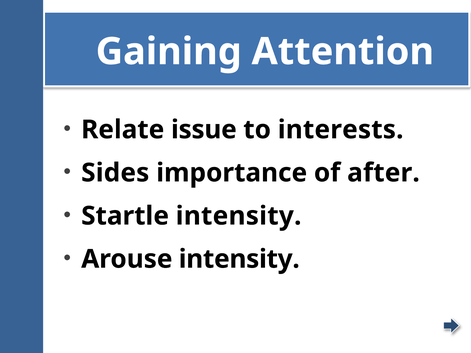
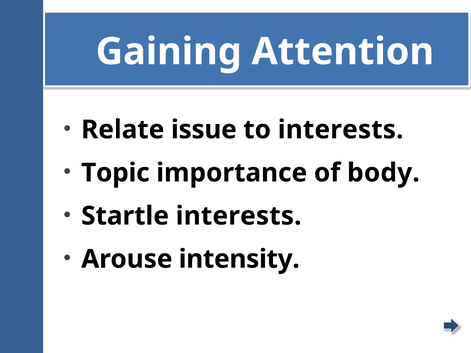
Sides: Sides -> Topic (115, 173)
after: after -> body (383, 173)
Startle intensity: intensity -> interests (239, 216)
